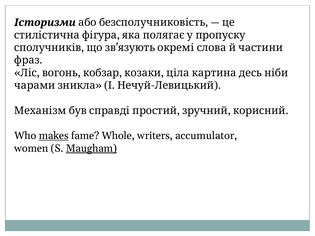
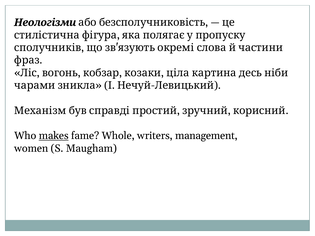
Історизми: Історизми -> Неологізми (45, 23)
accumulator: accumulator -> management (206, 136)
Maugham underline: present -> none (91, 149)
